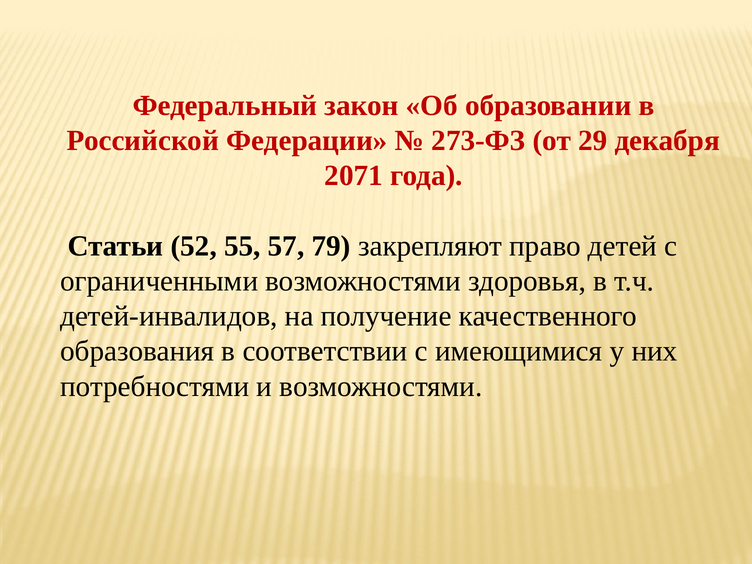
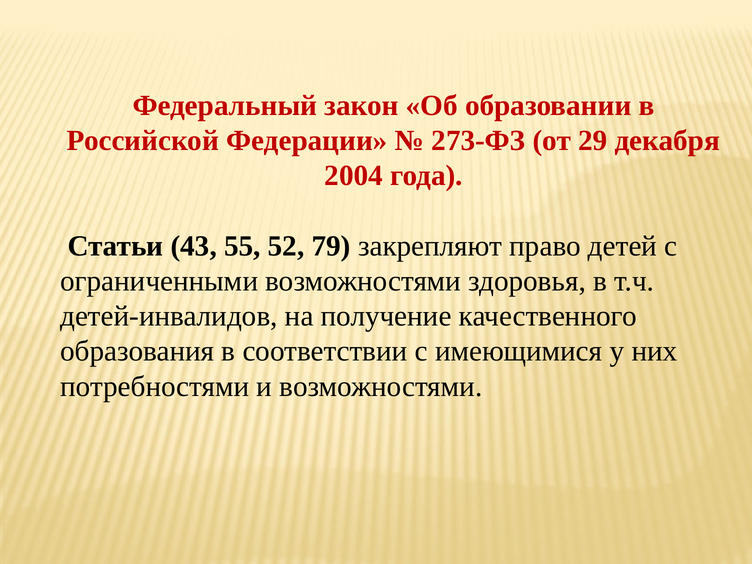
2071: 2071 -> 2004 (354, 176)
52: 52 -> 43 (194, 246)
57: 57 -> 52 (286, 246)
